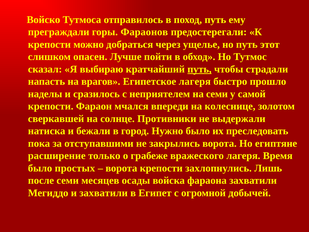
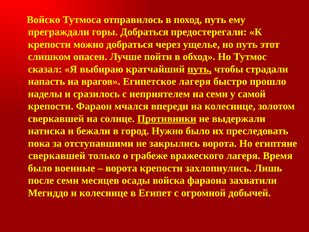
горы Фараонов: Фараонов -> Добраться (144, 32)
Противники underline: none -> present (167, 119)
расширение: расширение -> сверкавшей (57, 156)
простых: простых -> военные (75, 168)
и захватили: захватили -> колеснице (104, 193)
